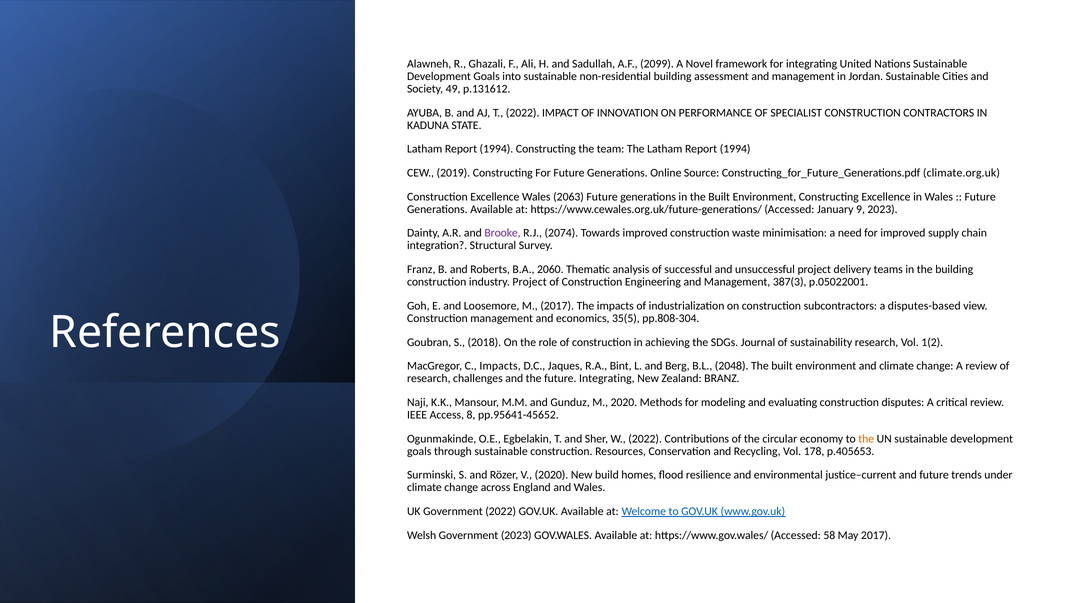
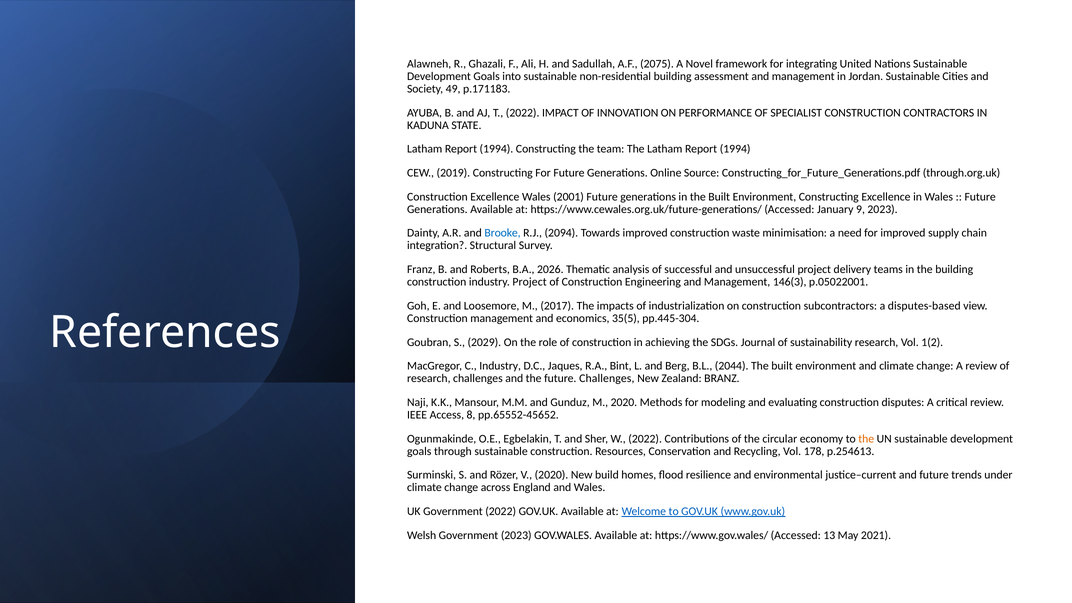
2099: 2099 -> 2075 (657, 64)
p.131612: p.131612 -> p.171183 (487, 89)
climate.org.uk: climate.org.uk -> through.org.uk (962, 173)
2063: 2063 -> 2001 (569, 197)
Brooke colour: purple -> blue (503, 233)
2074: 2074 -> 2094 (561, 233)
2060: 2060 -> 2026 (550, 269)
387(3: 387(3 -> 146(3 (790, 282)
pp.808-304: pp.808-304 -> pp.445-304 (671, 318)
2018: 2018 -> 2029 (484, 342)
C Impacts: Impacts -> Industry (500, 366)
2048: 2048 -> 2044 (732, 366)
future Integrating: Integrating -> Challenges (607, 379)
pp.95641-45652: pp.95641-45652 -> pp.65552-45652 (518, 415)
p.405653: p.405653 -> p.254613 (851, 451)
58: 58 -> 13 (829, 535)
May 2017: 2017 -> 2021 (876, 535)
